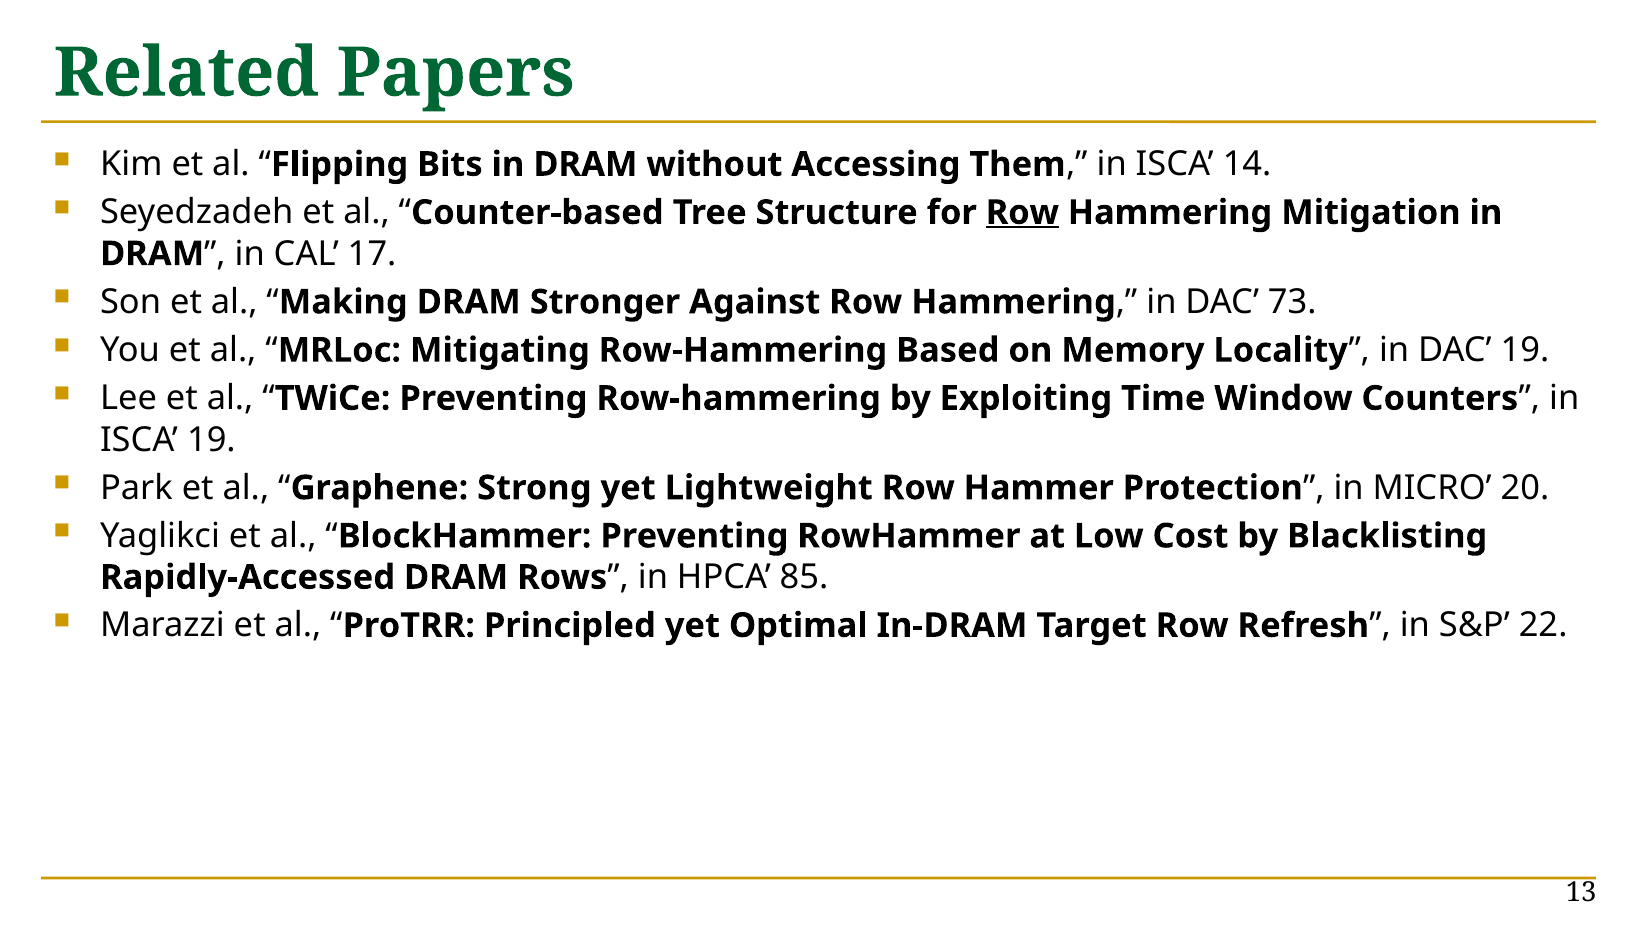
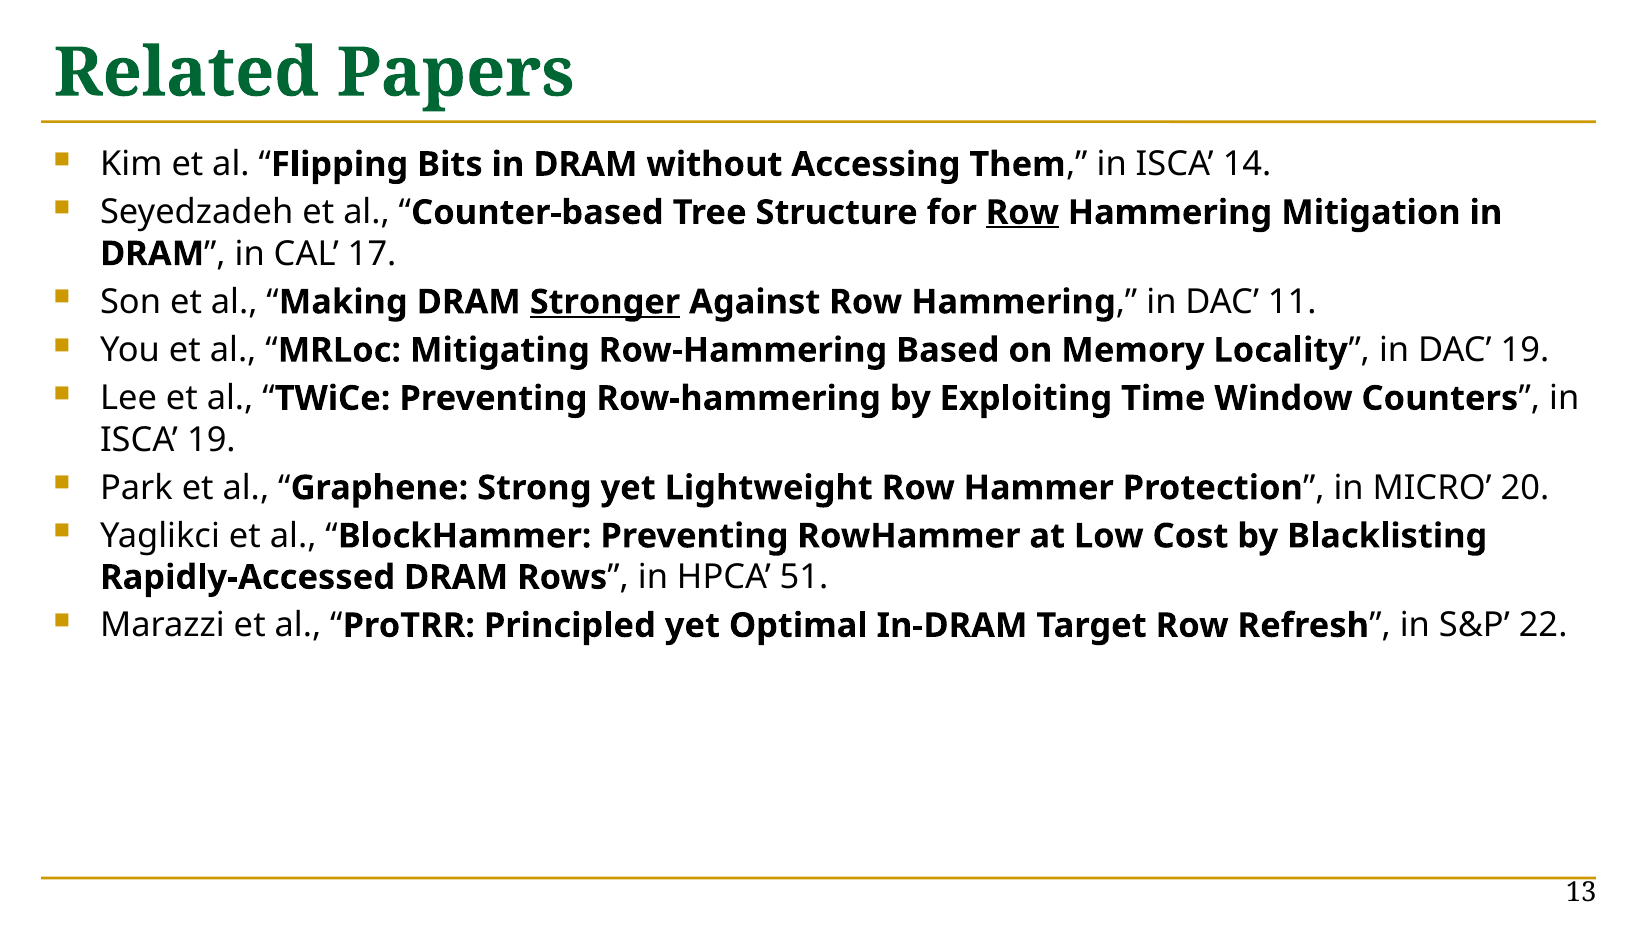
Stronger underline: none -> present (605, 302)
73: 73 -> 11 (1292, 302)
85: 85 -> 51 (804, 577)
